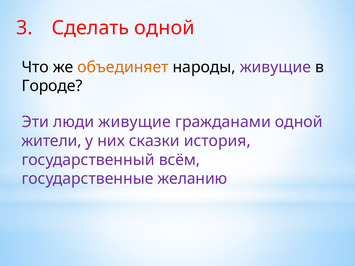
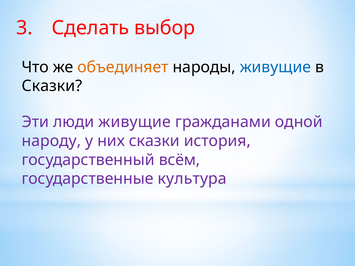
Сделать одной: одной -> выбор (165, 28)
живущие colour: purple -> blue (275, 67)
Городе: Городе -> Сказки (52, 86)
жители: жители -> народу (51, 141)
желанию: желанию -> культура (192, 179)
